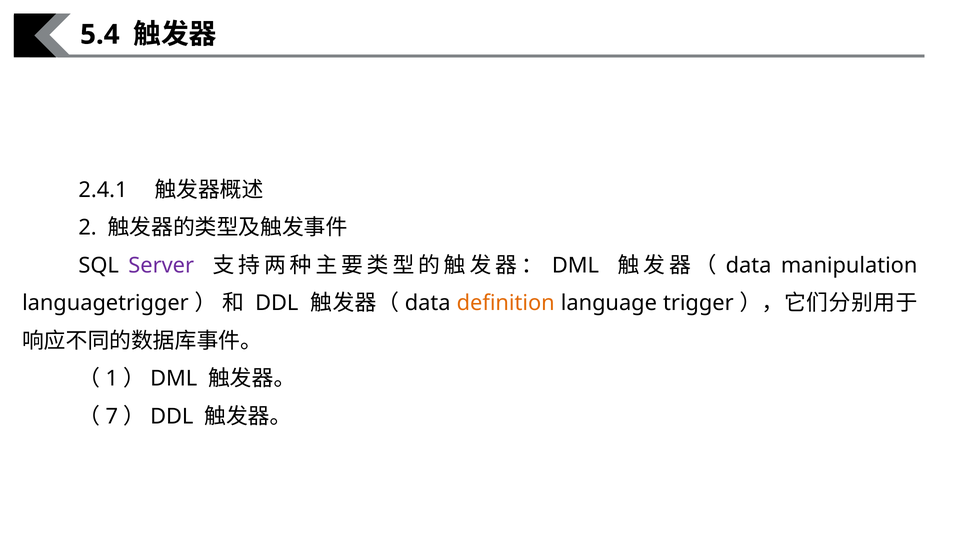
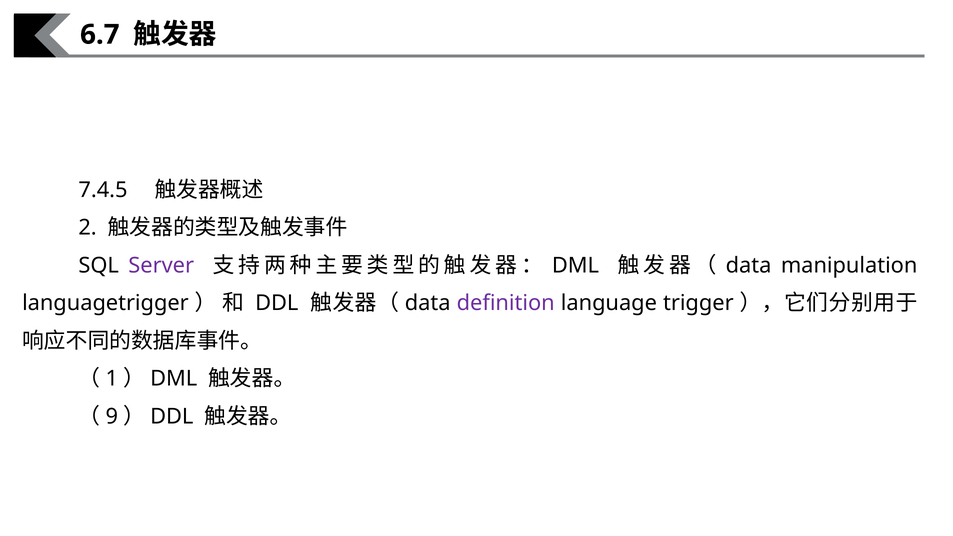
5.4: 5.4 -> 6.7 (100, 35)
2.4.1: 2.4.1 -> 7.4.5 (103, 190)
deﬁnition colour: orange -> purple (506, 303)
7: 7 -> 9 (112, 416)
